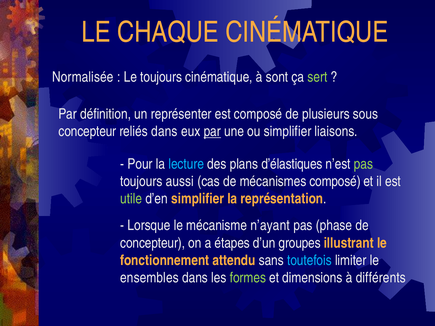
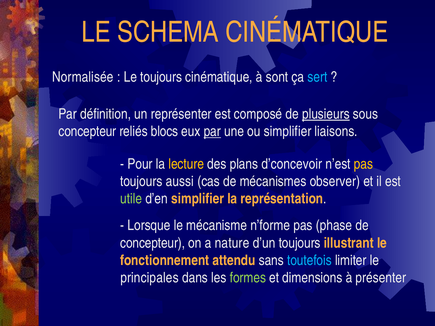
CHAQUE: CHAQUE -> SCHEMA (168, 32)
sert colour: light green -> light blue (317, 77)
plusieurs underline: none -> present (326, 114)
reliés dans: dans -> blocs (165, 132)
lecture colour: light blue -> yellow (186, 164)
d’élastiques: d’élastiques -> d’concevoir (292, 164)
pas colour: light green -> yellow (363, 164)
mécanismes composé: composé -> observer (335, 181)
n’ayant: n’ayant -> n’forme (270, 226)
étapes: étapes -> nature (232, 243)
d’un groupes: groupes -> toujours (300, 243)
ensembles: ensembles -> principales (149, 278)
différents: différents -> présenter (381, 278)
